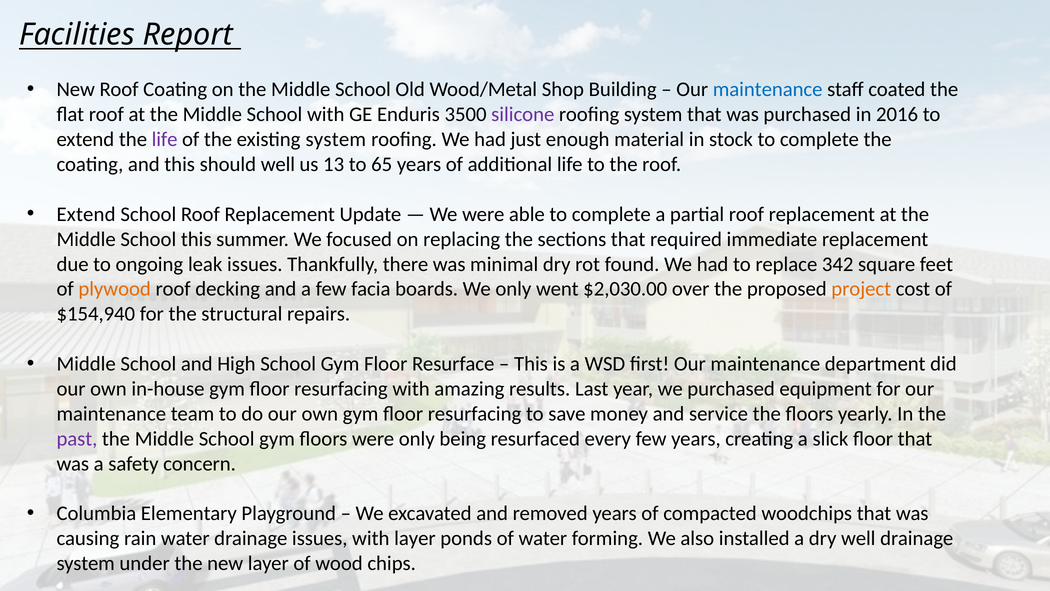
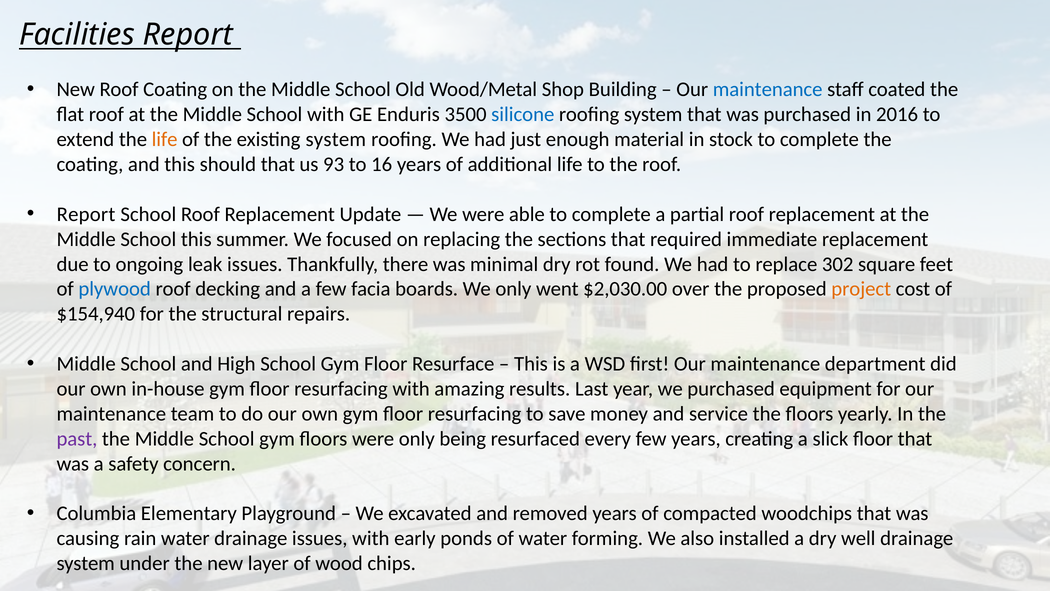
silicone colour: purple -> blue (523, 114)
life colour: purple -> orange (165, 139)
should well: well -> that (278, 164)
13: 13 -> 93 (334, 164)
65: 65 -> 16 (382, 164)
Extend: Extend -> Report (86, 214)
342: 342 -> 302 (838, 264)
plywood colour: orange -> blue (115, 289)
with layer: layer -> early (415, 538)
